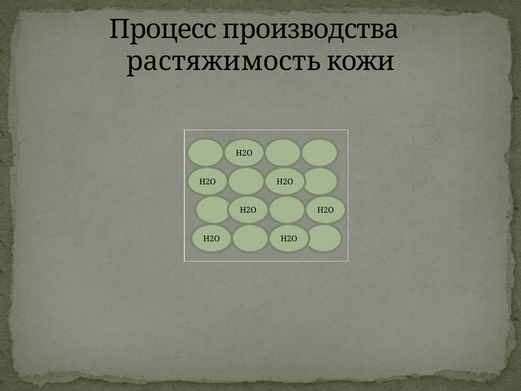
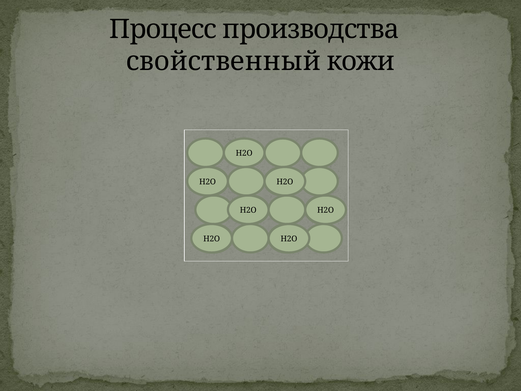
растяжимость: растяжимость -> свойственный (223, 61)
